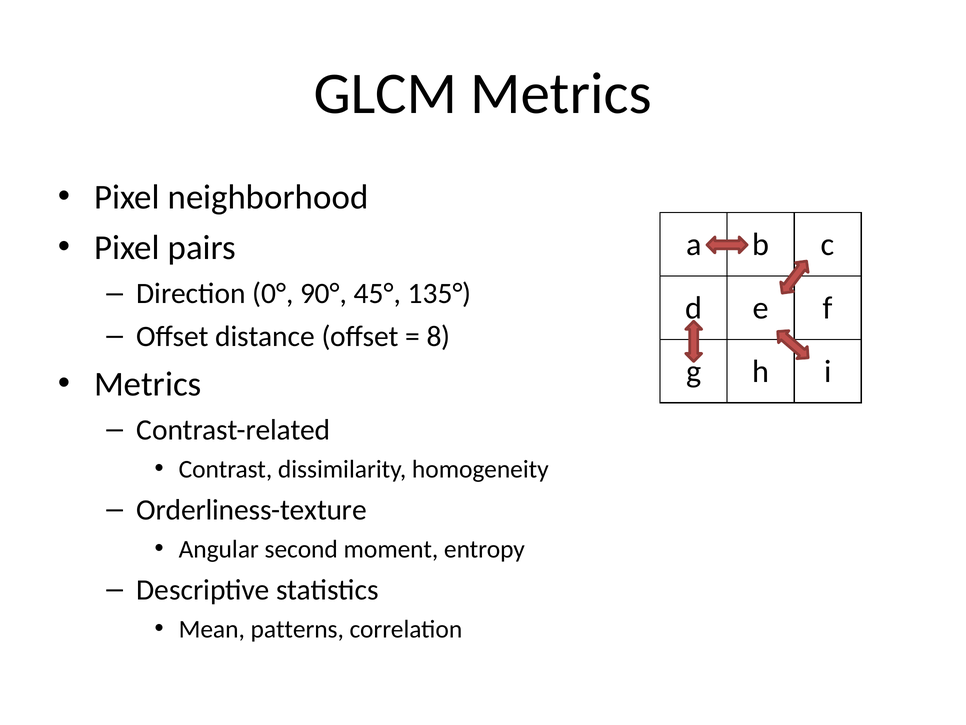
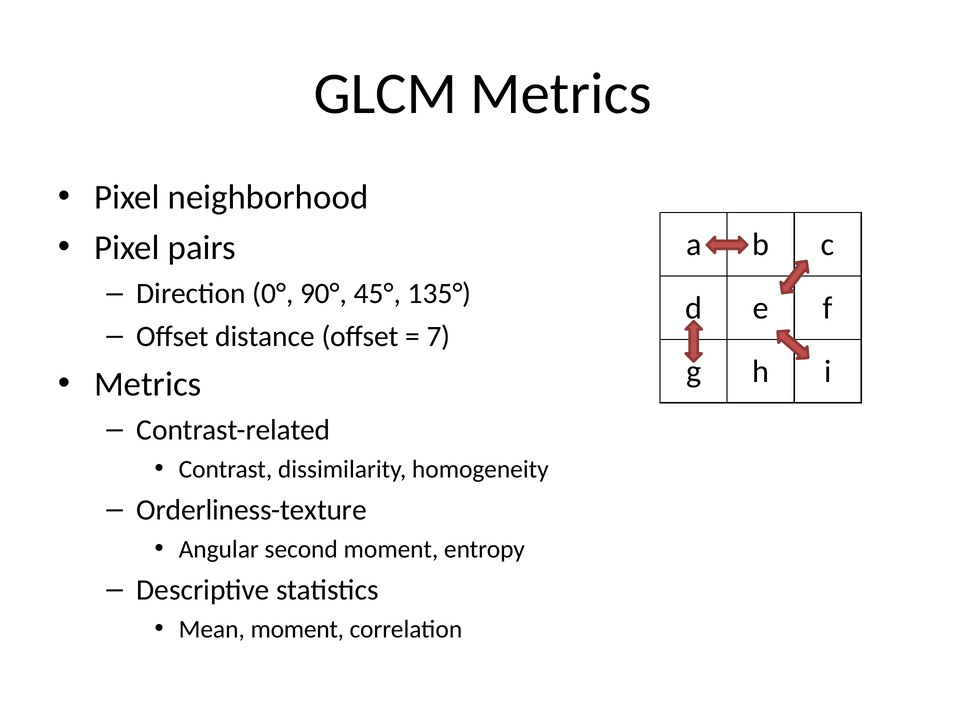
8: 8 -> 7 (438, 336)
Mean patterns: patterns -> moment (297, 629)
